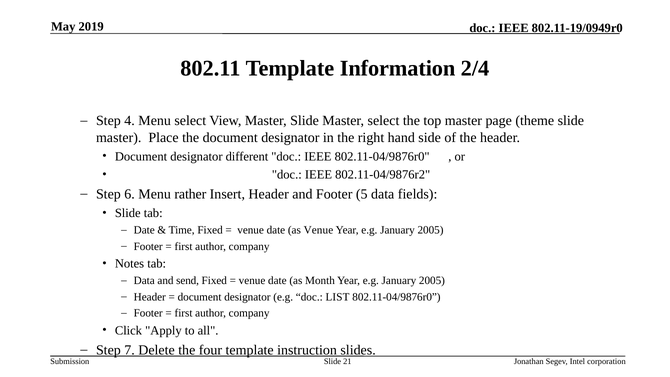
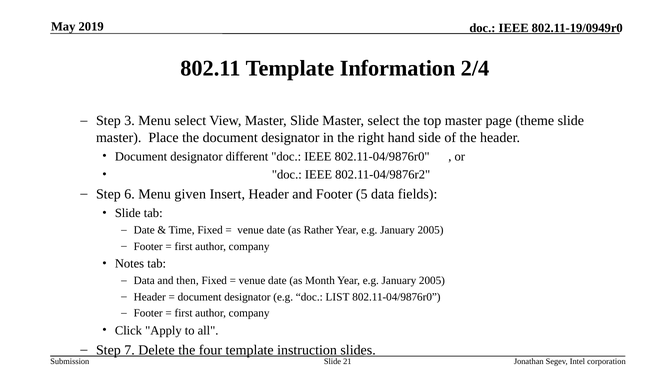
4: 4 -> 3 (130, 121)
rather: rather -> given (190, 194)
as Venue: Venue -> Rather (318, 230)
send: send -> then (188, 281)
